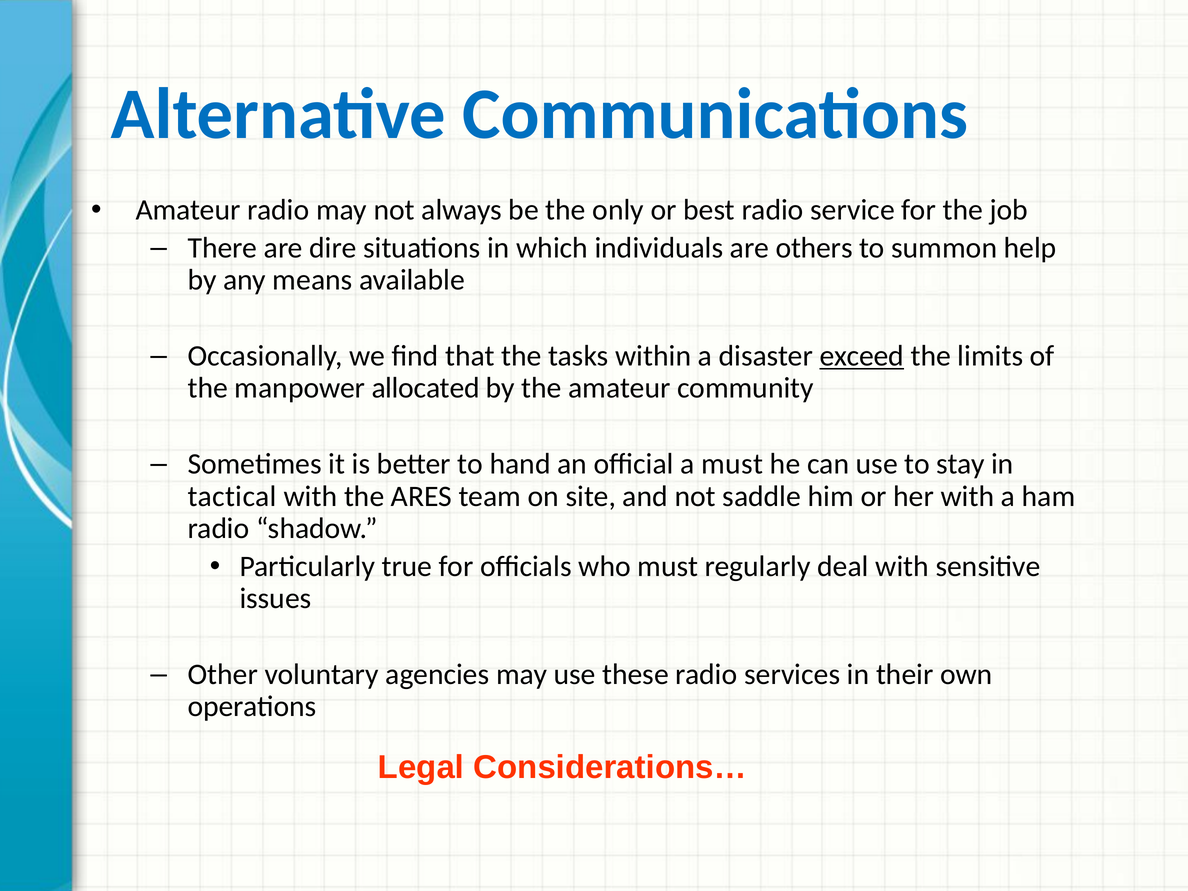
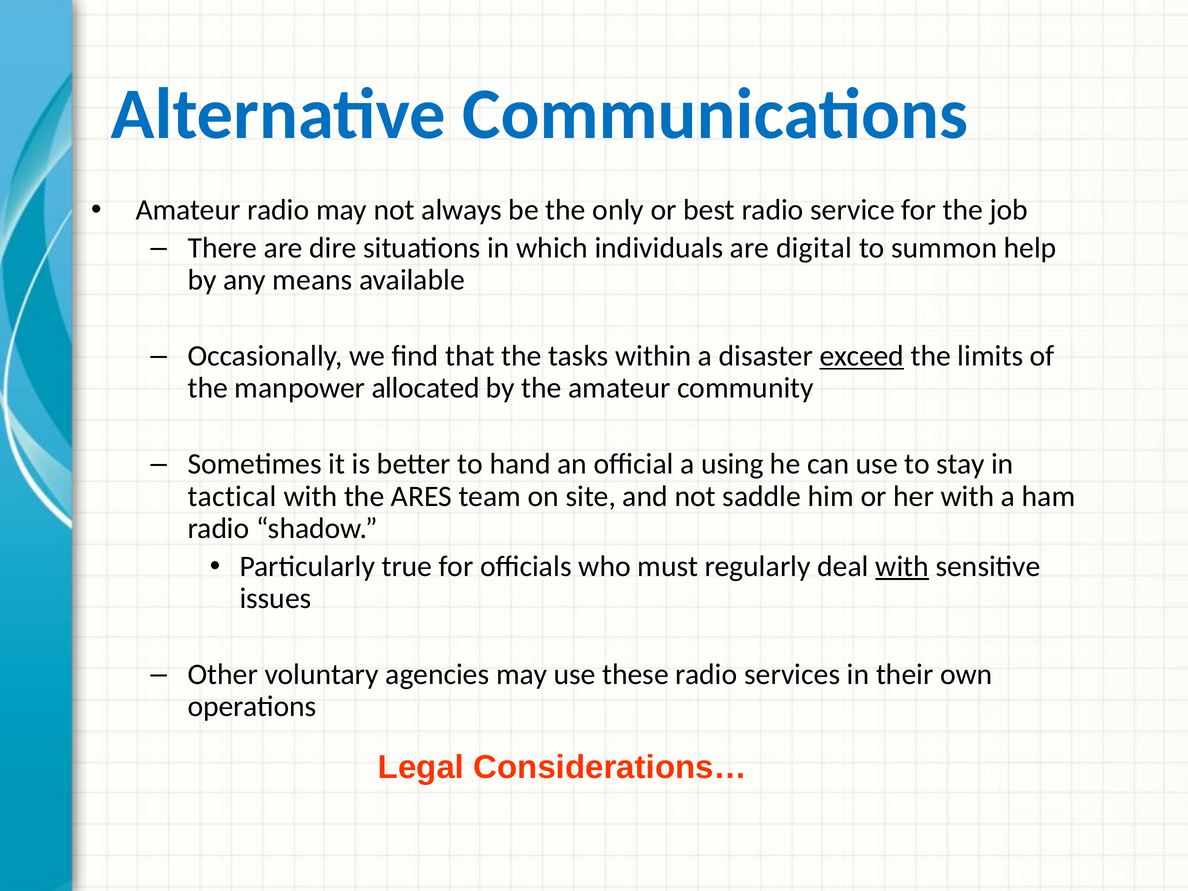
others: others -> digital (814, 248)
a must: must -> using (732, 464)
with underline: none -> present (902, 566)
